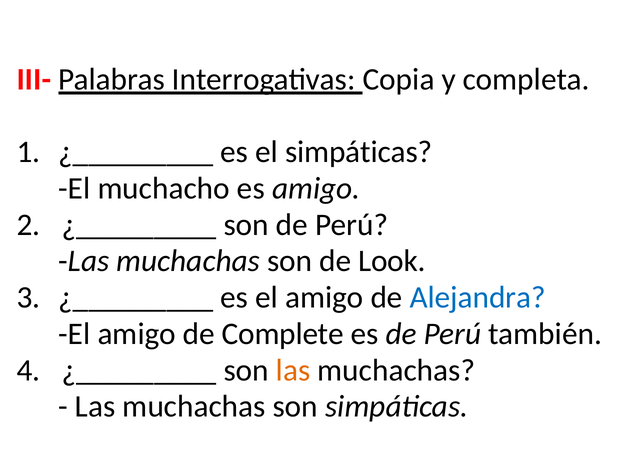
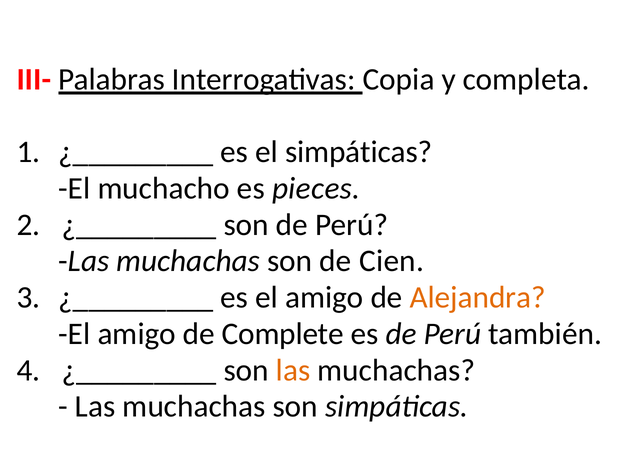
es amigo: amigo -> pieces (316, 189)
Look: Look -> Cien (392, 261)
Alejandra colour: blue -> orange (478, 298)
